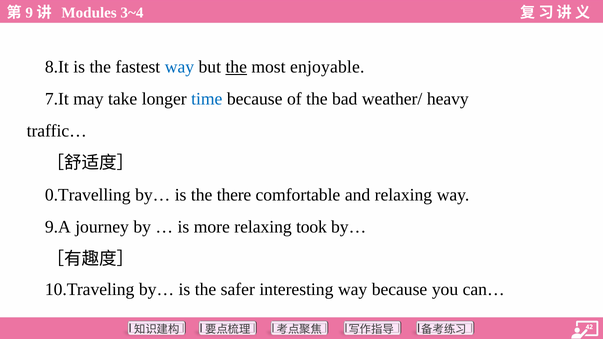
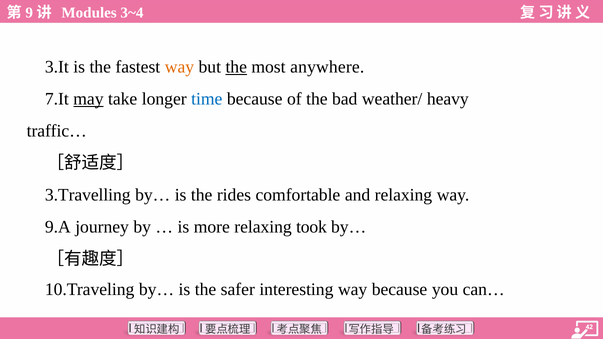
8.It: 8.It -> 3.It (57, 67)
way colour: blue -> orange (179, 67)
enjoyable: enjoyable -> anywhere (327, 67)
may underline: none -> present (88, 99)
0.Travelling: 0.Travelling -> 3.Travelling (88, 195)
there: there -> rides (234, 195)
